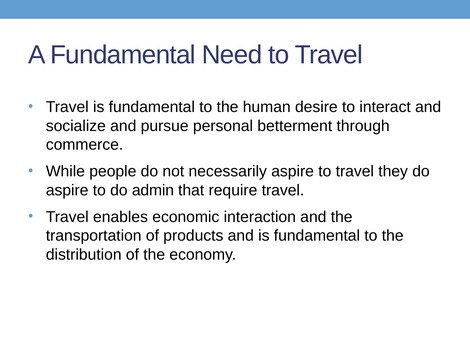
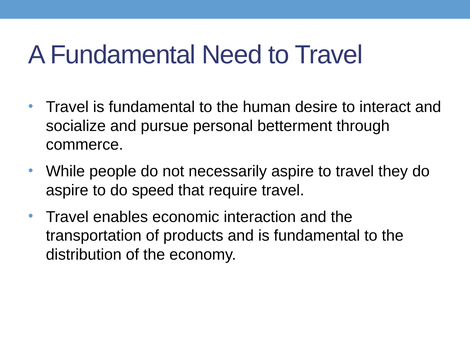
admin: admin -> speed (153, 190)
